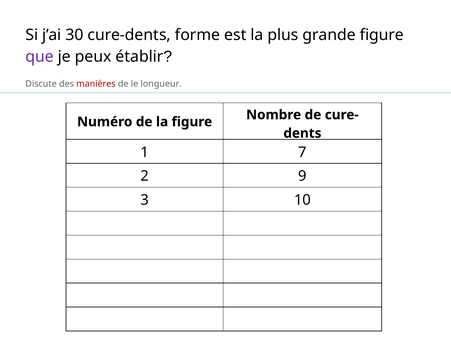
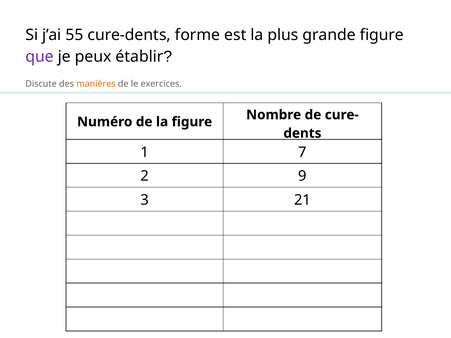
30: 30 -> 55 (74, 35)
manières colour: red -> orange (96, 84)
longueur: longueur -> exercices (161, 84)
10: 10 -> 21 (302, 200)
